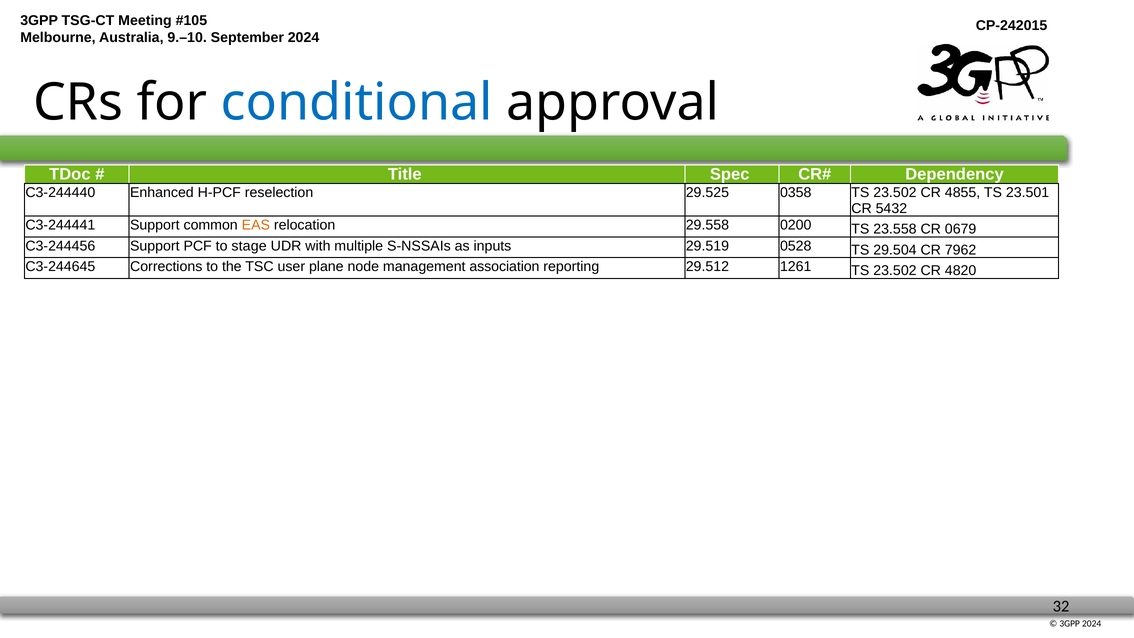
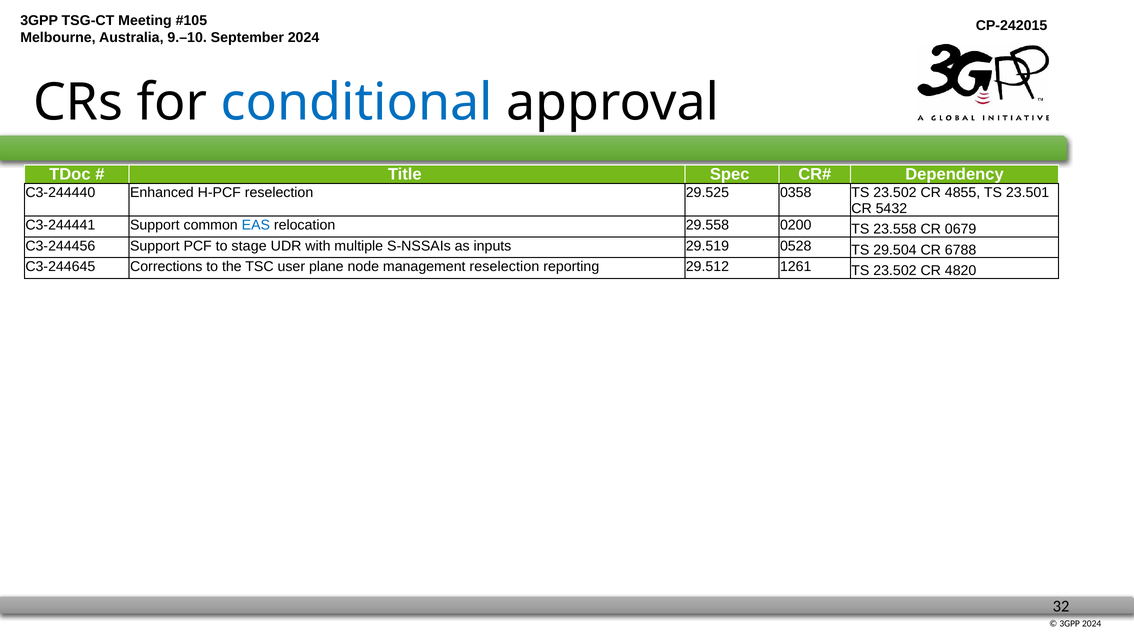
EAS colour: orange -> blue (256, 225)
7962: 7962 -> 6788 (961, 250)
management association: association -> reselection (504, 267)
